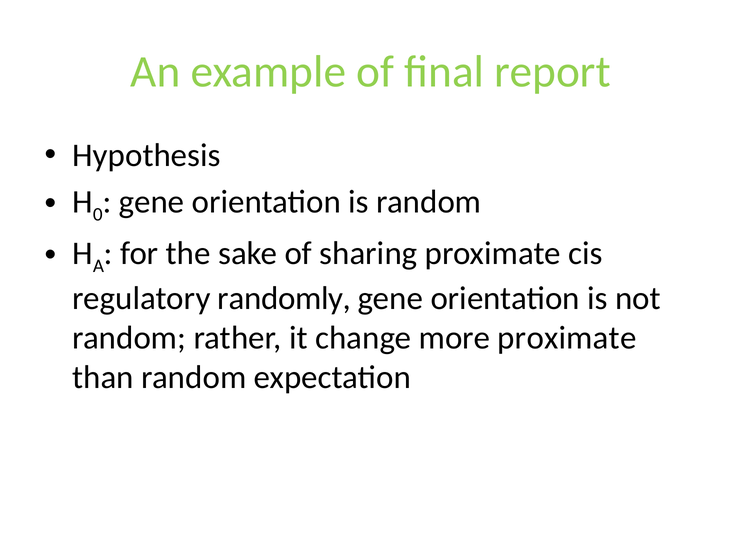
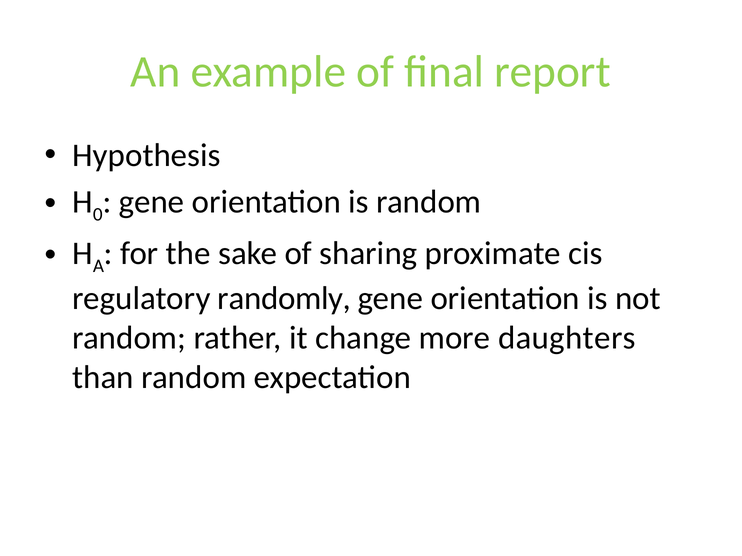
more proximate: proximate -> daughters (567, 338)
